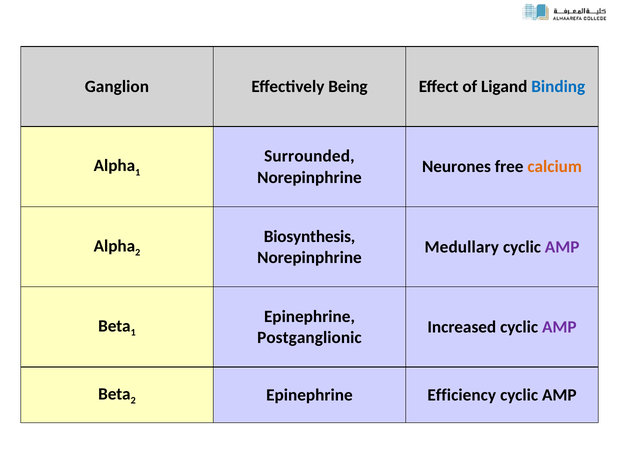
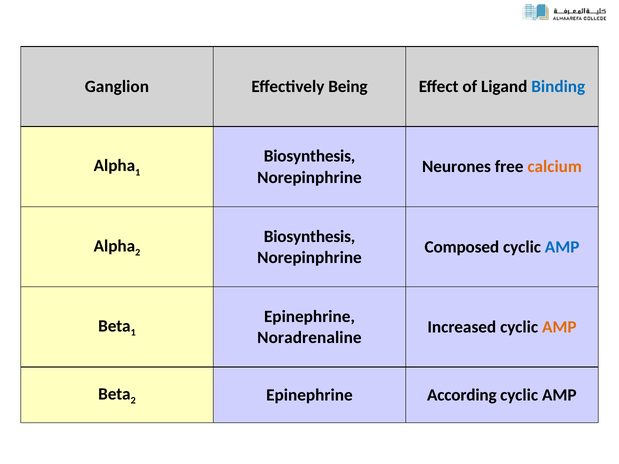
Surrounded: Surrounded -> Biosynthesis (310, 156)
Medullary: Medullary -> Composed (462, 247)
AMP colour: purple -> blue (562, 247)
AMP colour: purple -> orange (559, 327)
Postganglionic: Postganglionic -> Noradrenaline (309, 338)
Efficiency: Efficiency -> According (462, 395)
